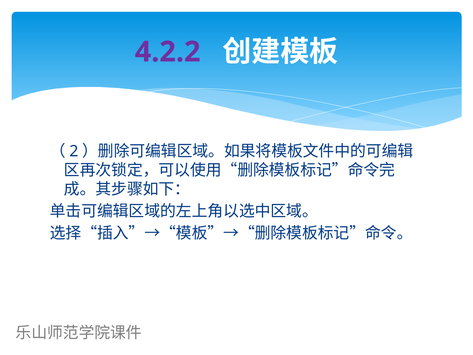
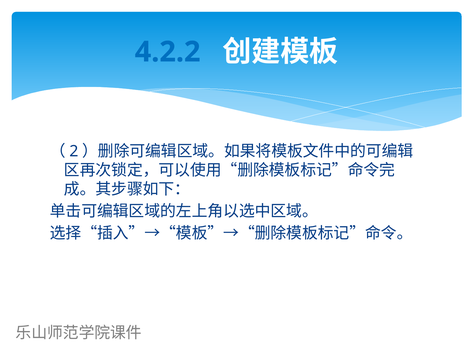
4.2.2 colour: purple -> blue (168, 52)
